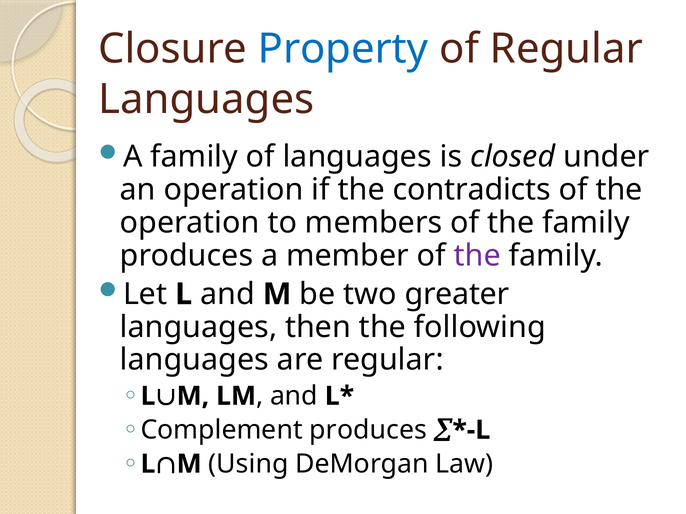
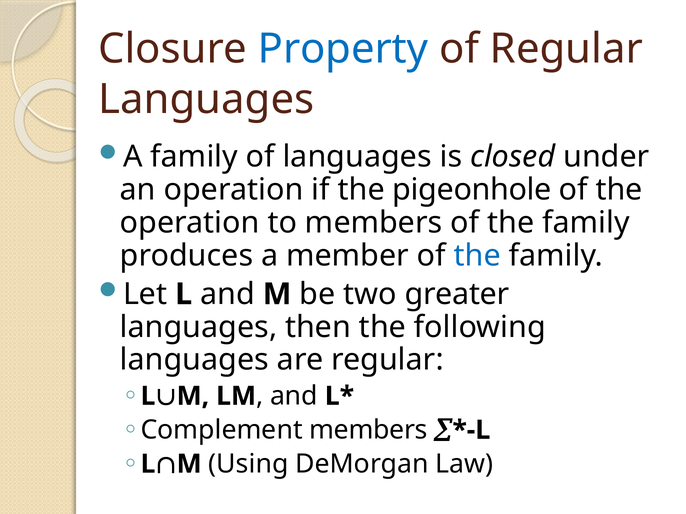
contradicts: contradicts -> pigeonhole (472, 190)
the colour: purple -> blue (477, 256)
Complement produces: produces -> members (368, 430)
